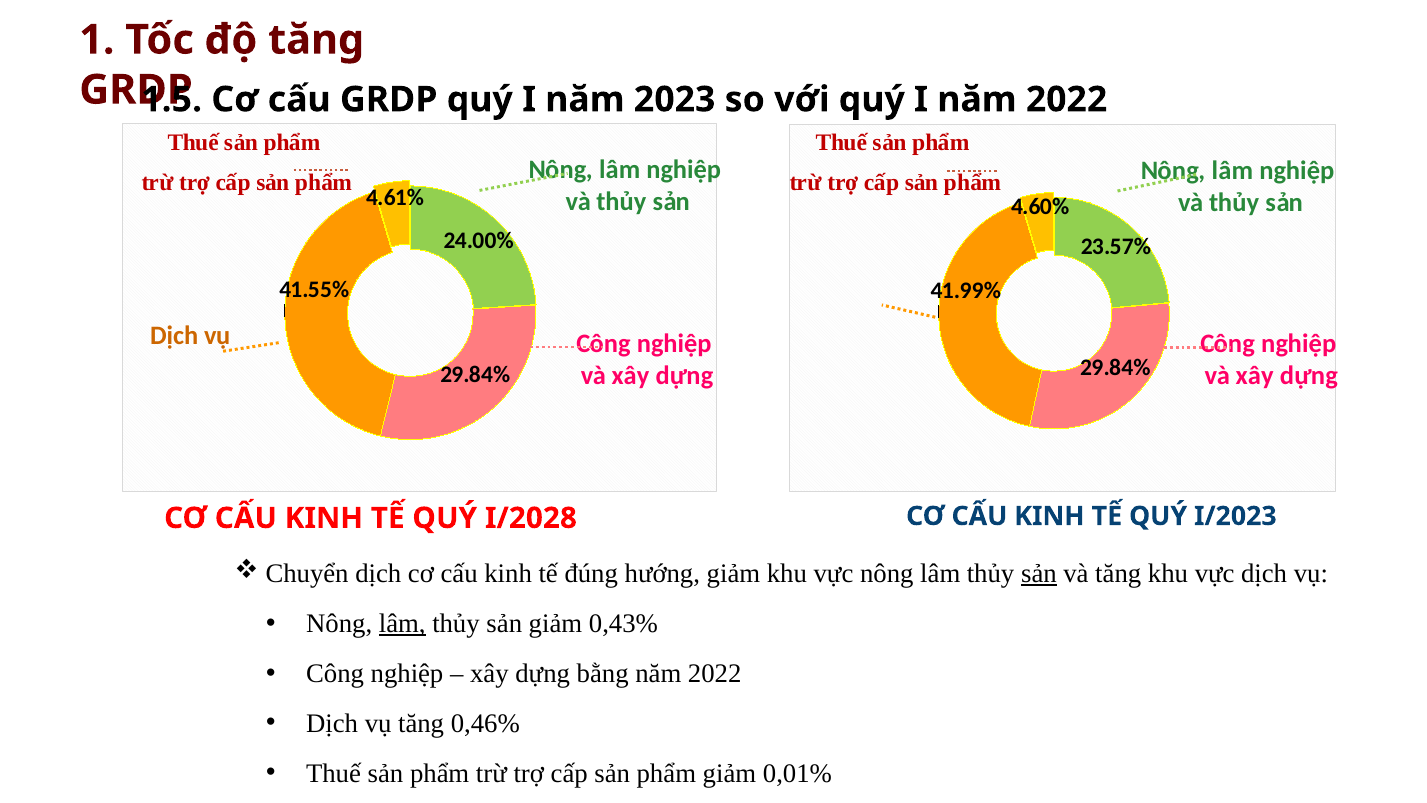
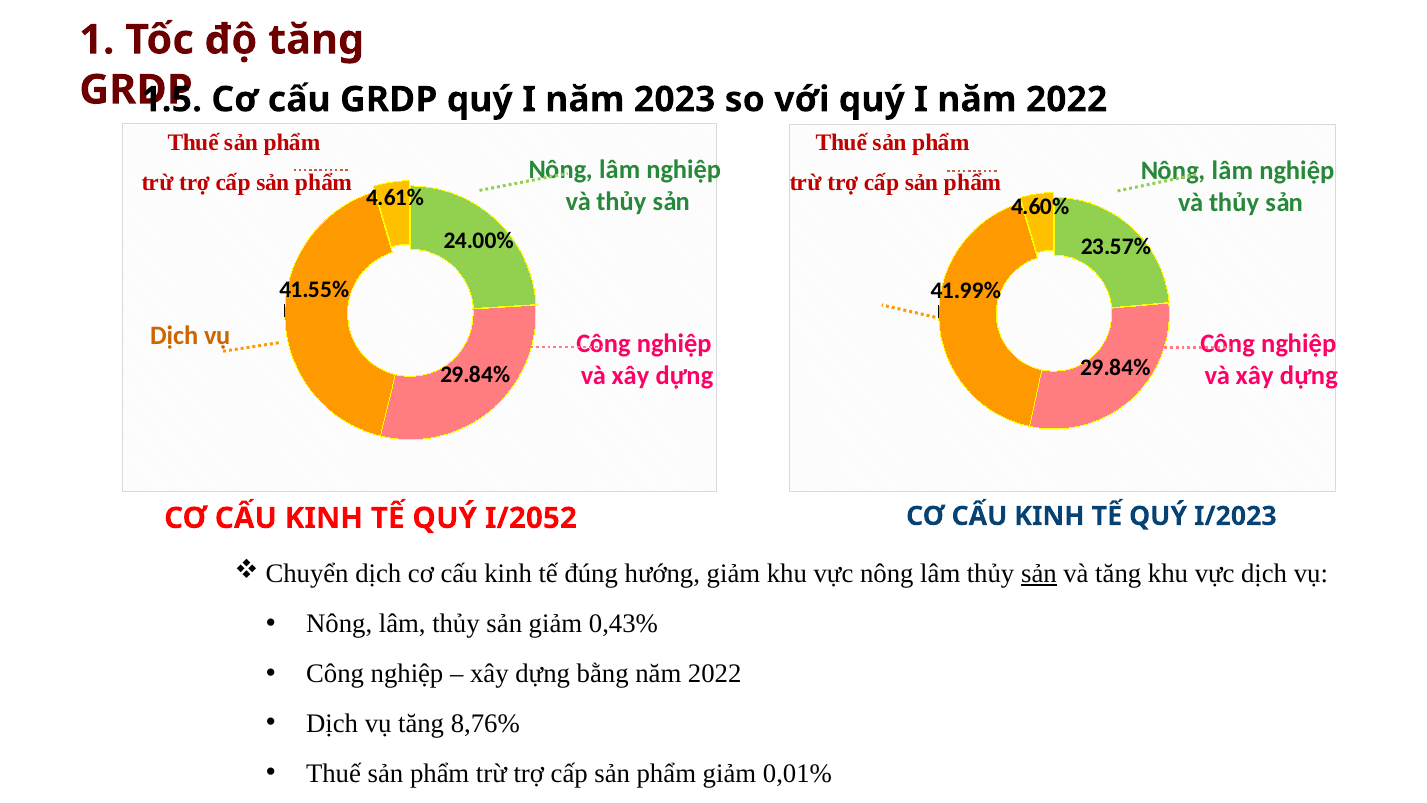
I/2028: I/2028 -> I/2052 (531, 518)
lâm underline: present -> none (402, 623)
0,46%: 0,46% -> 8,76% (485, 723)
